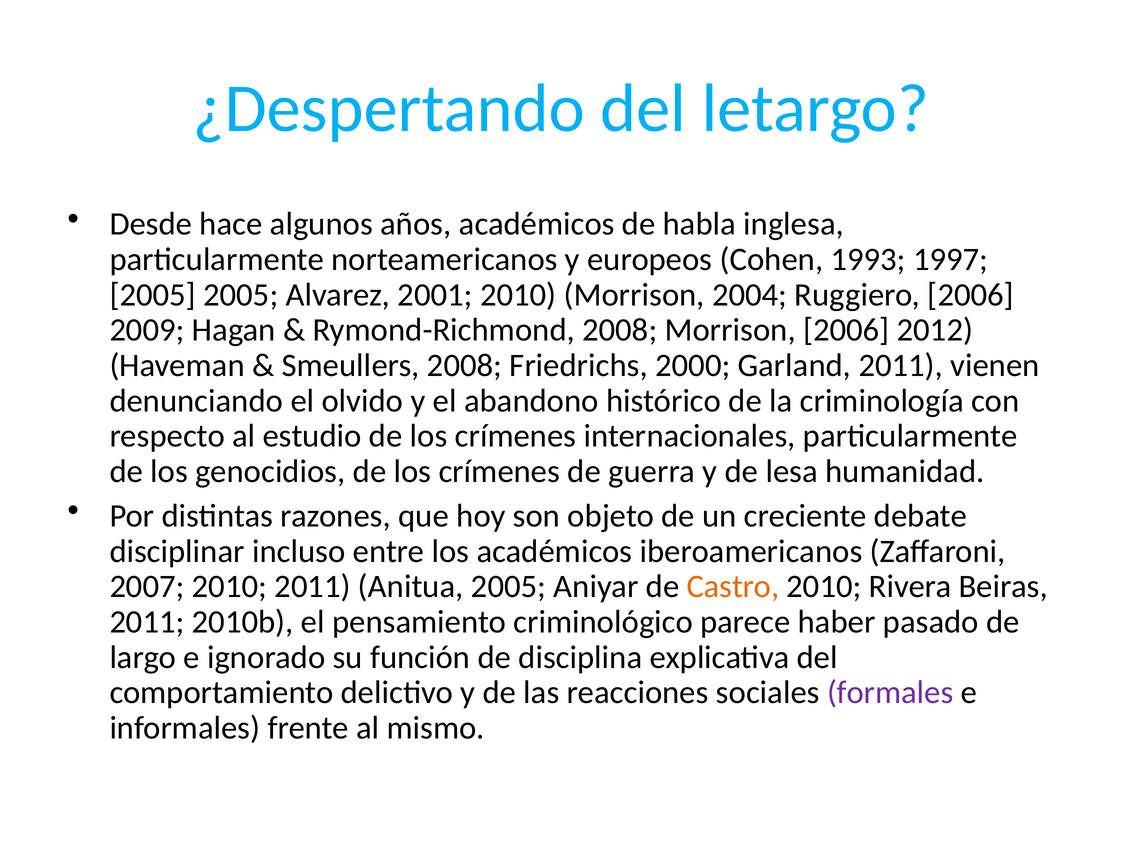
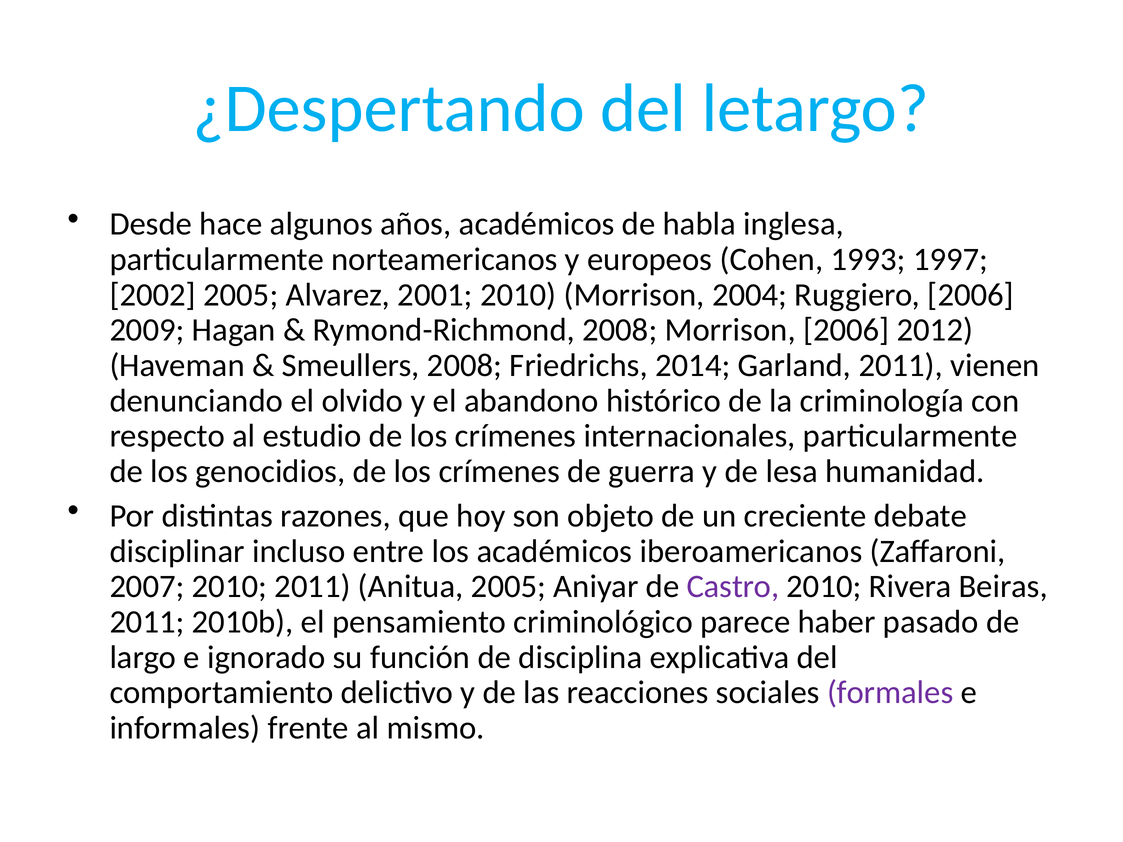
2005: 2005 -> 2002 (153, 295)
2000: 2000 -> 2014 (693, 366)
Castro colour: orange -> purple (733, 587)
